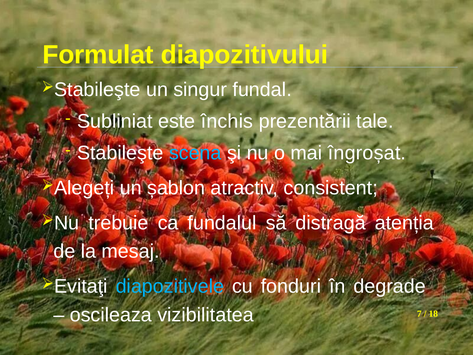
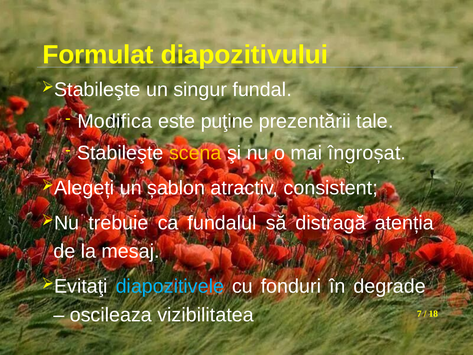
Subliniat: Subliniat -> Modifica (115, 121)
închis: închis -> puţine (227, 121)
scena colour: light blue -> yellow (195, 153)
